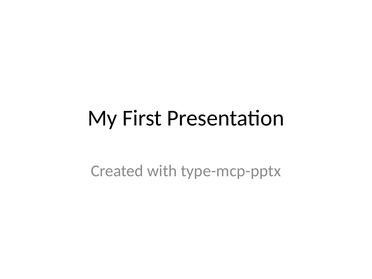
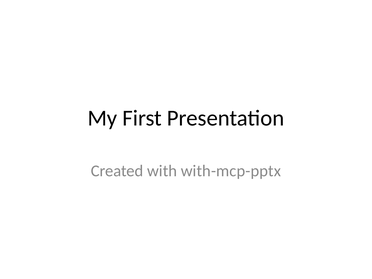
type-mcp-pptx: type-mcp-pptx -> with-mcp-pptx (231, 171)
